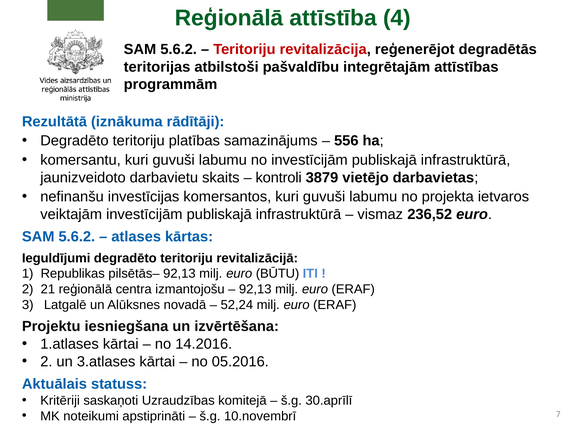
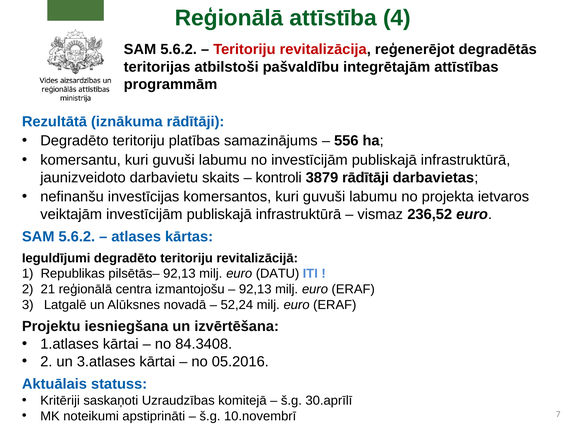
3879 vietējo: vietējo -> rādītāji (366, 178)
BŪTU: BŪTU -> DATU (278, 274)
14.2016: 14.2016 -> 84.3408 (204, 344)
